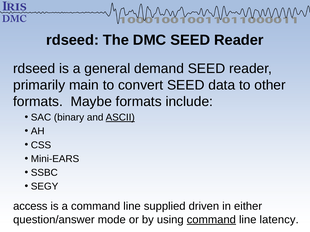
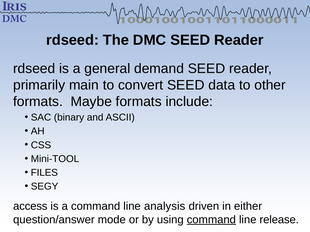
ASCII underline: present -> none (120, 118)
Mini-EARS: Mini-EARS -> Mini-TOOL (55, 159)
SSBC: SSBC -> FILES (44, 173)
supplied: supplied -> analysis (165, 207)
latency: latency -> release (279, 220)
